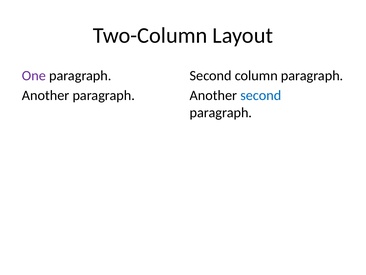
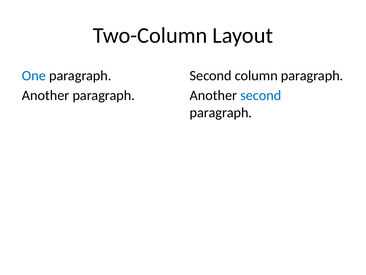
One colour: purple -> blue (34, 75)
